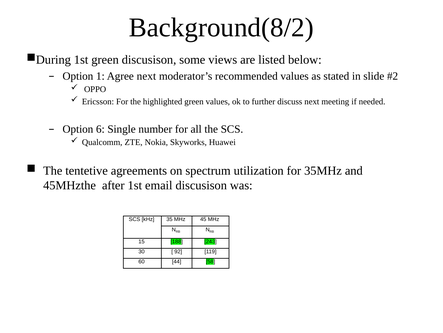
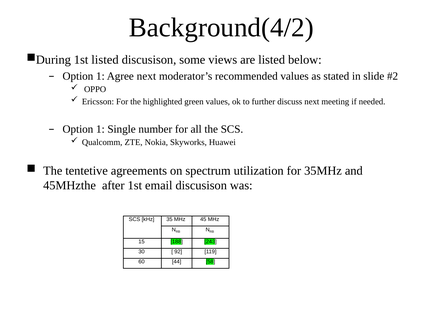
Background(8/2: Background(8/2 -> Background(4/2 (221, 27)
1st green: green -> listed (105, 60)
6: 6 -> 1 (100, 129)
